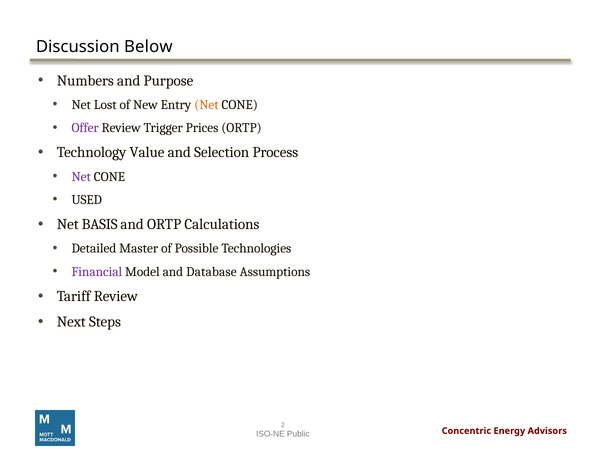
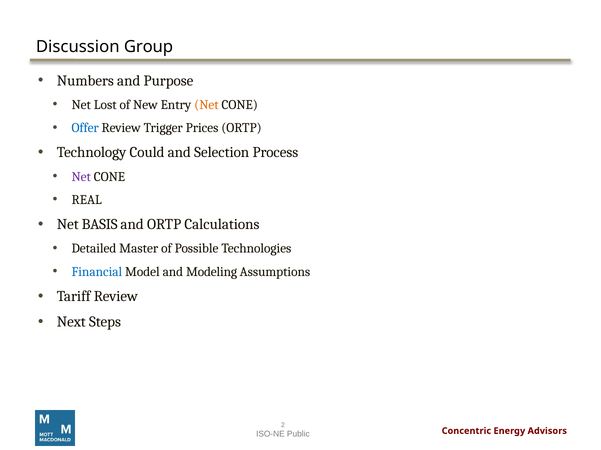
Below: Below -> Group (149, 47)
Offer colour: purple -> blue (85, 128)
Value: Value -> Could (147, 153)
USED: USED -> REAL (87, 200)
Financial colour: purple -> blue (97, 272)
Database: Database -> Modeling (212, 272)
